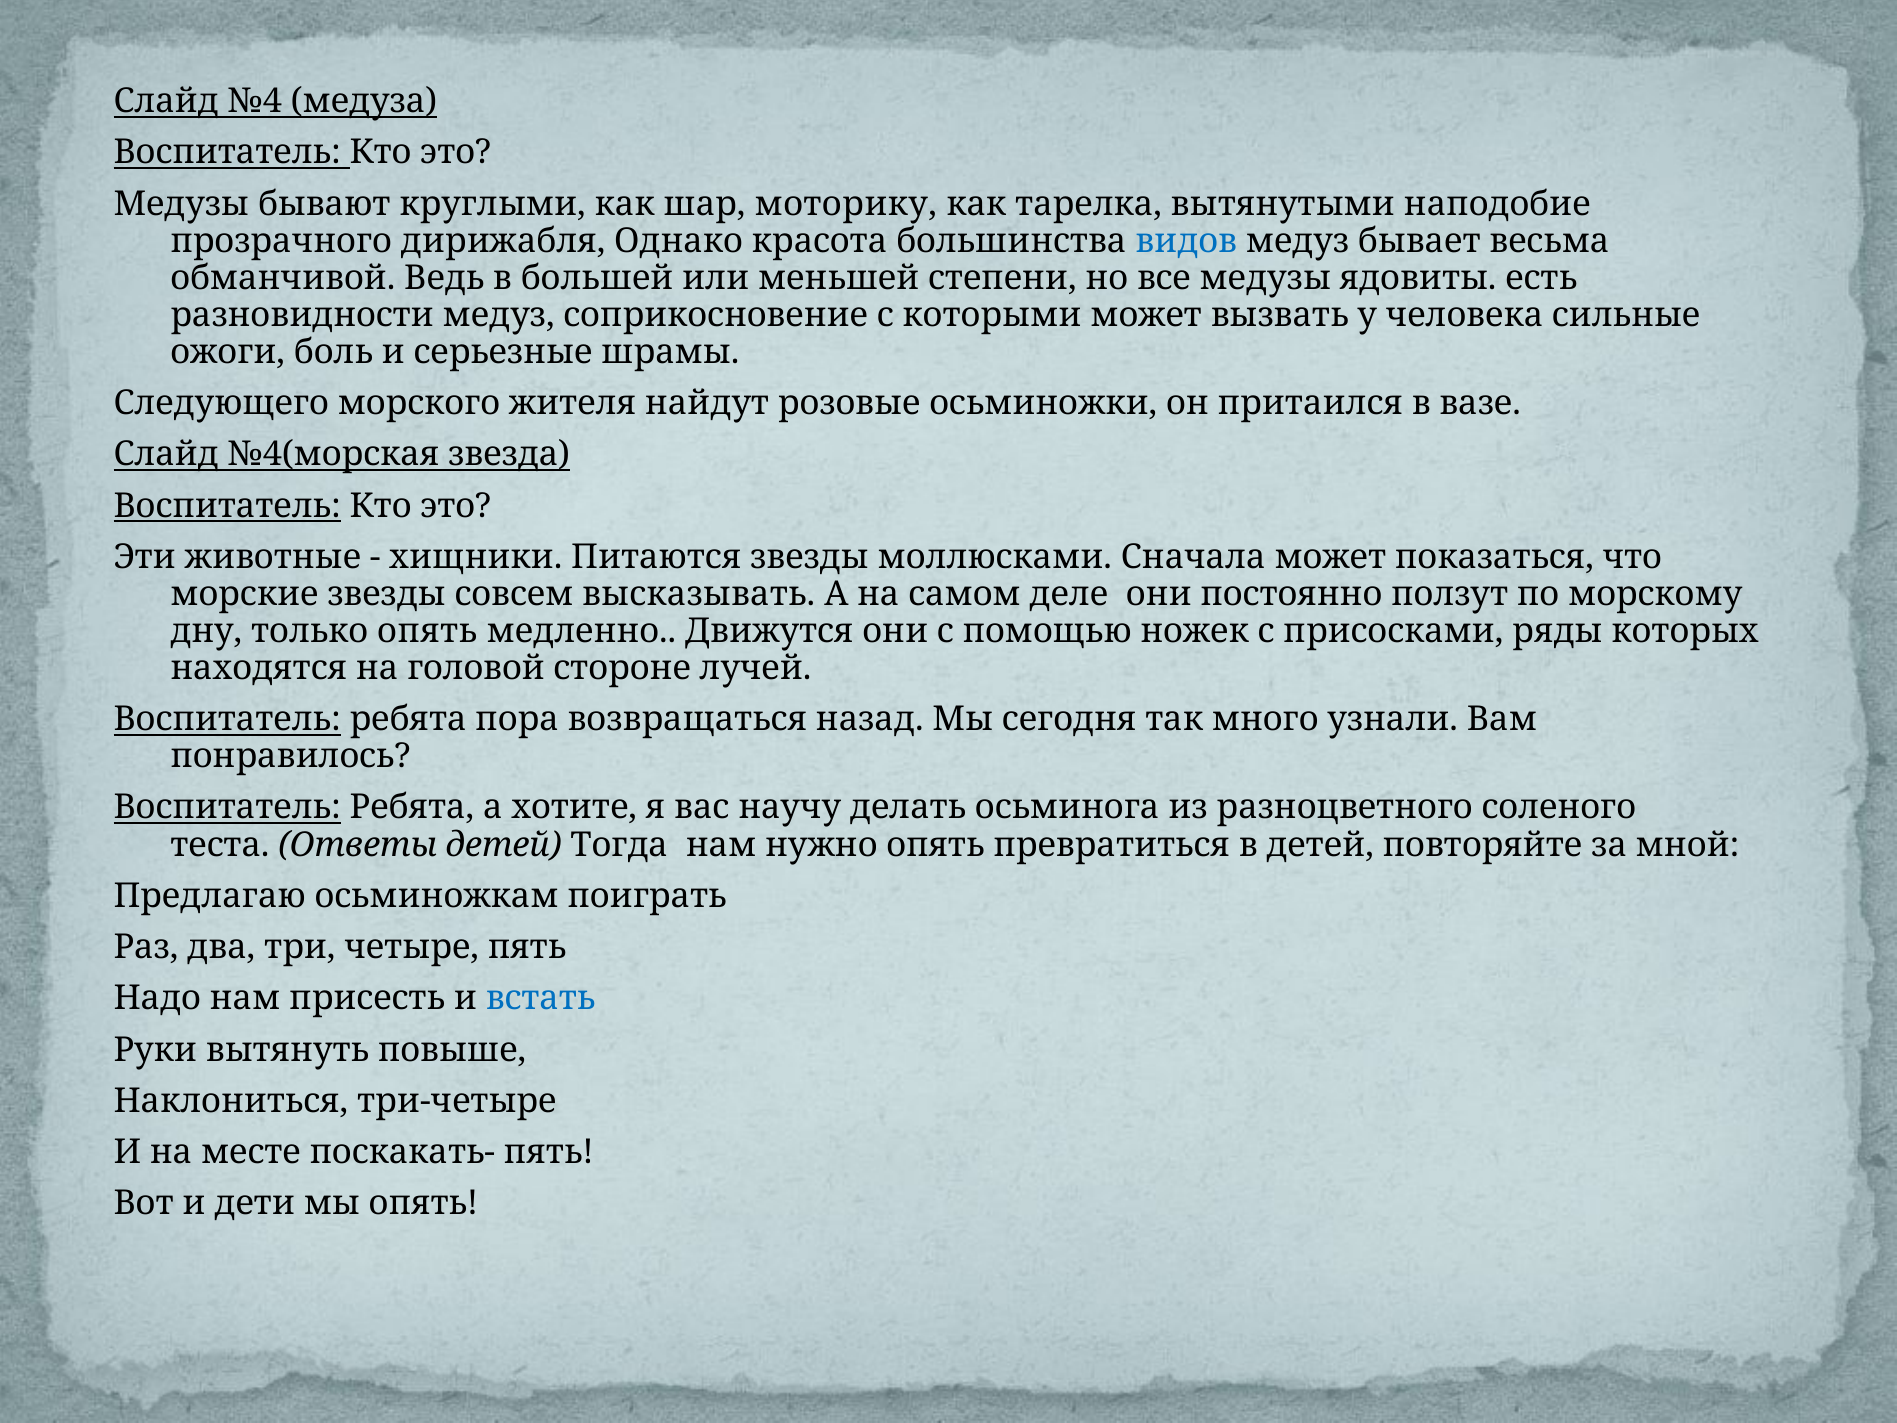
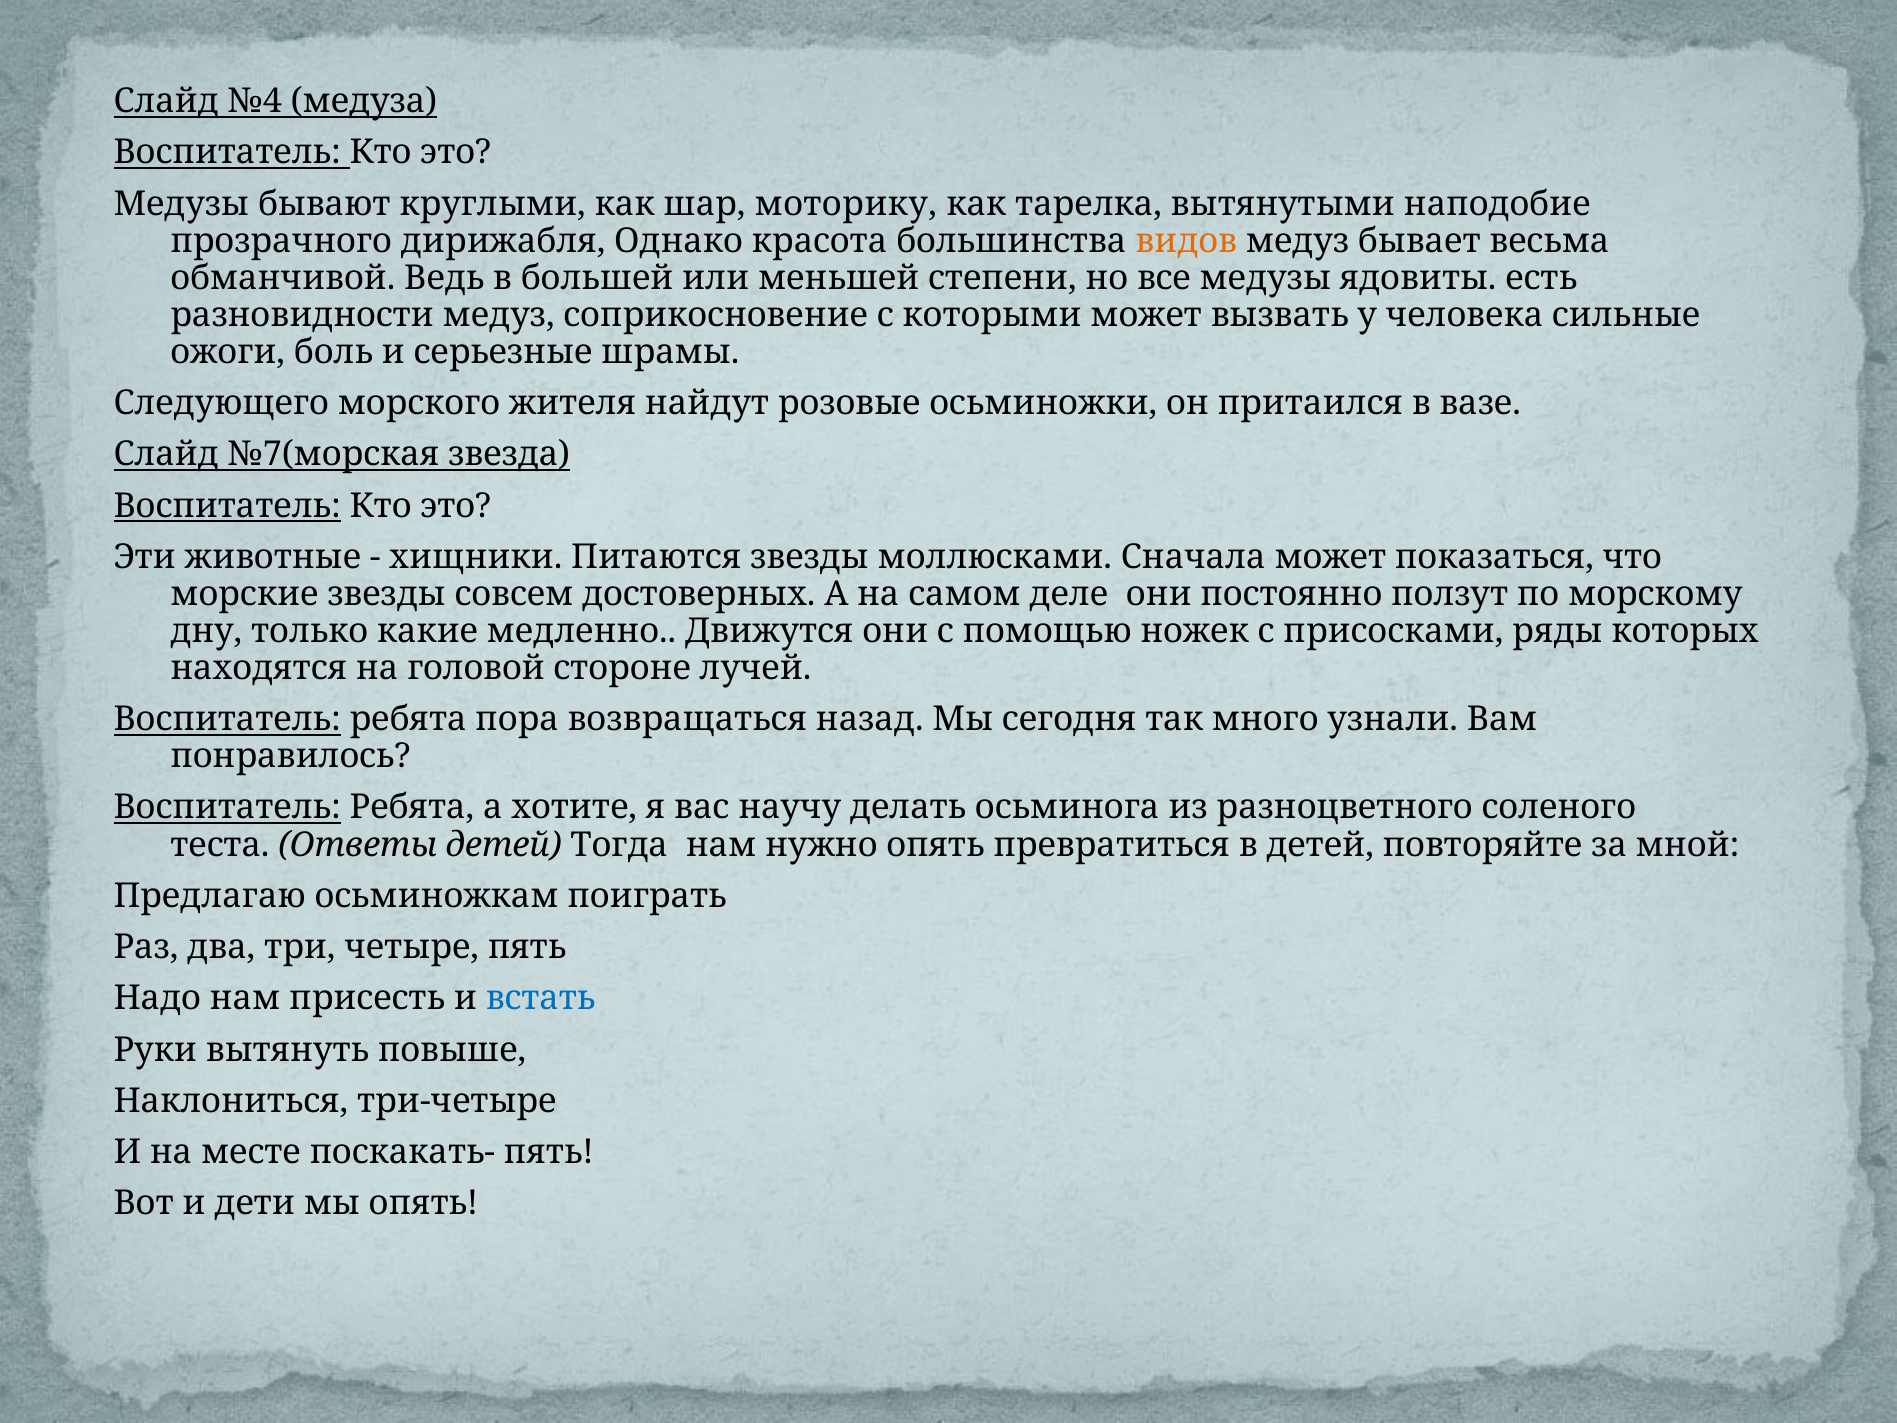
видов colour: blue -> orange (1186, 241)
№4(морская: №4(морская -> №7(морская (334, 454)
высказывать: высказывать -> достоверных (699, 594)
только опять: опять -> какие (427, 631)
